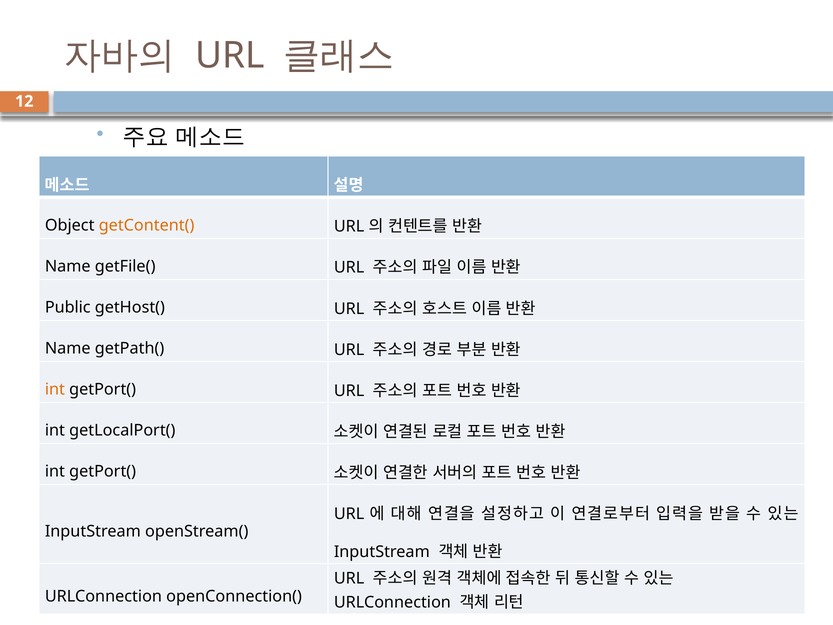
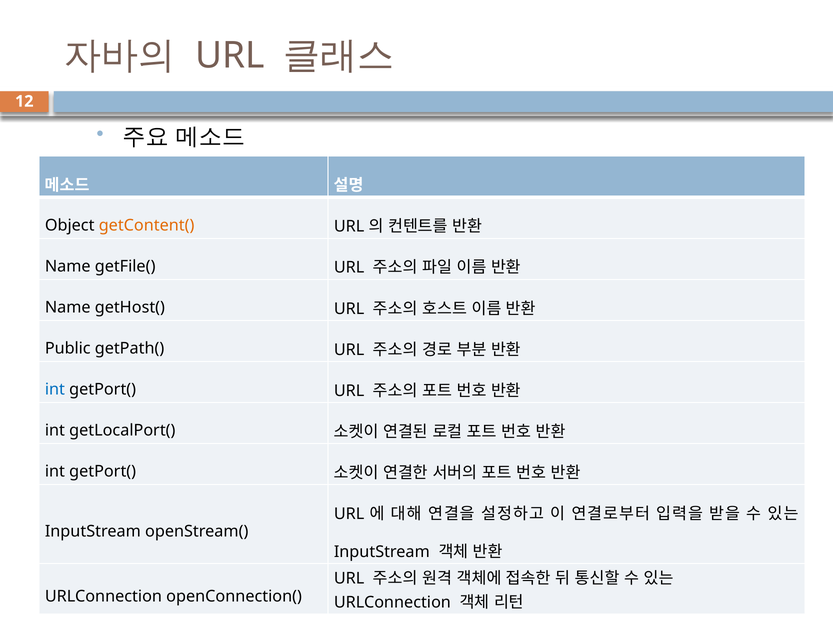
Public: Public -> Name (68, 307)
Name: Name -> Public (68, 348)
int colour: orange -> blue (55, 389)
